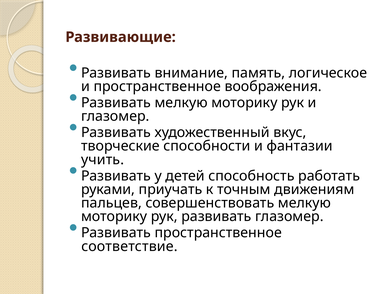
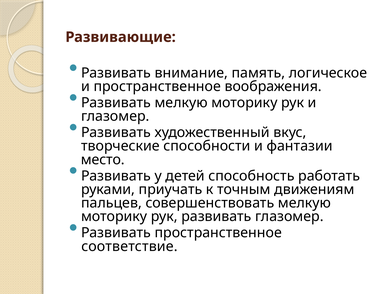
учить: учить -> место (103, 160)
